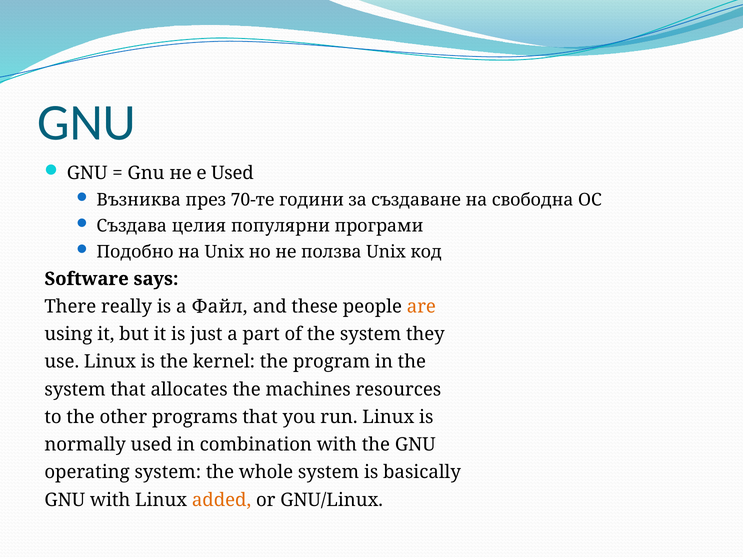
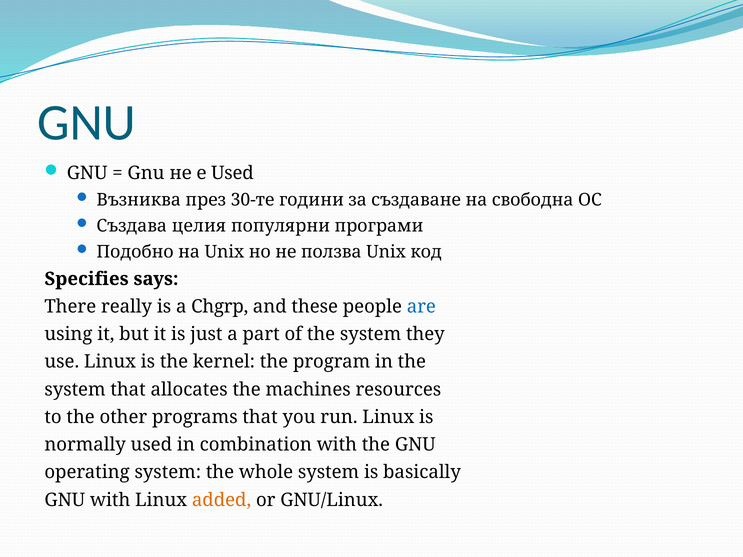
70-те: 70-те -> 30-те (253, 200)
Software: Software -> Specifies (87, 279)
Файл: Файл -> Chgrp (220, 307)
are colour: orange -> blue (421, 307)
